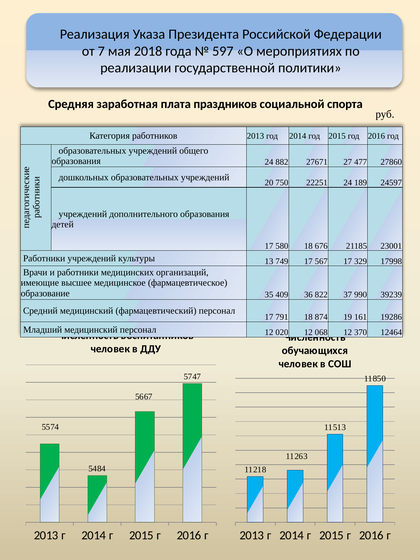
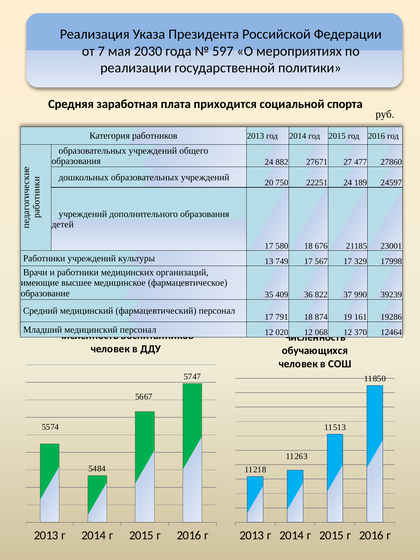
2018: 2018 -> 2030 (148, 51)
праздников: праздников -> приходится (225, 104)
